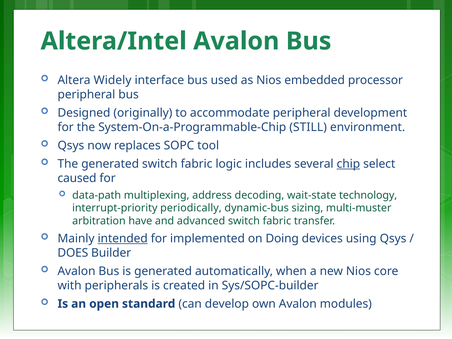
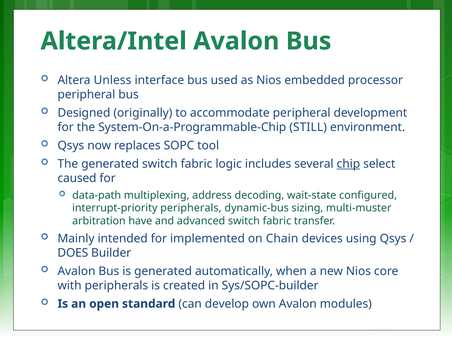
Widely: Widely -> Unless (113, 80)
technology: technology -> configured (368, 195)
interrupt-priority periodically: periodically -> peripherals (191, 208)
intended underline: present -> none (123, 239)
Doing: Doing -> Chain (282, 239)
